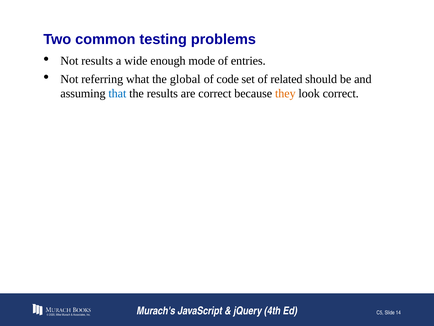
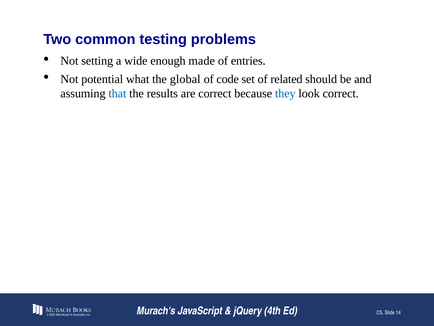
Not results: results -> setting (97, 61)
mode: mode -> made (202, 61)
referring: referring -> potential (102, 79)
they colour: orange -> blue (285, 93)
